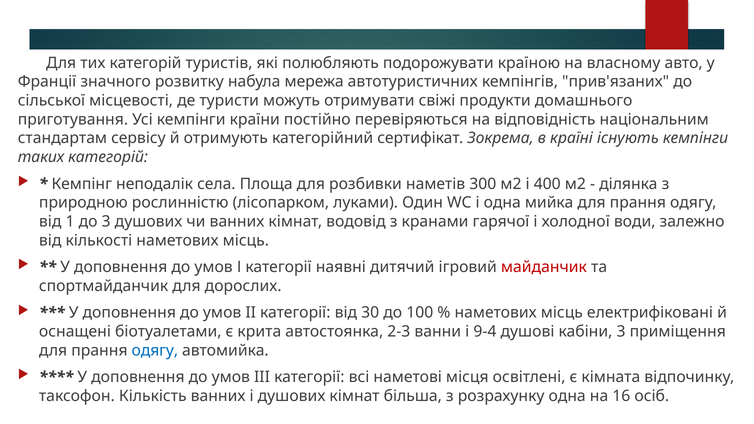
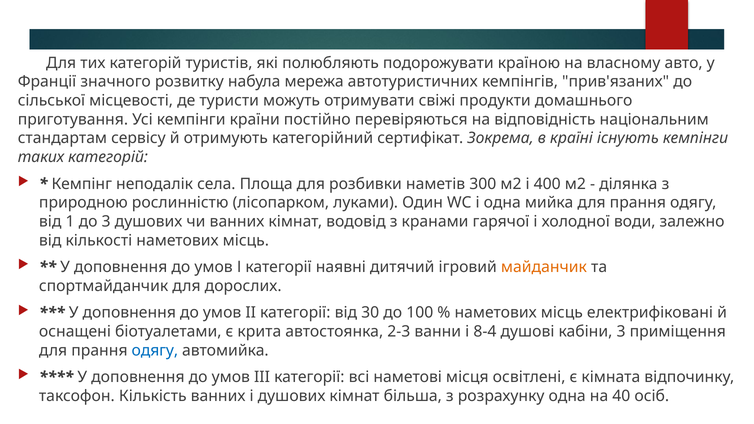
майданчик colour: red -> orange (544, 267)
9-4: 9-4 -> 8-4 (485, 332)
16: 16 -> 40 (621, 396)
